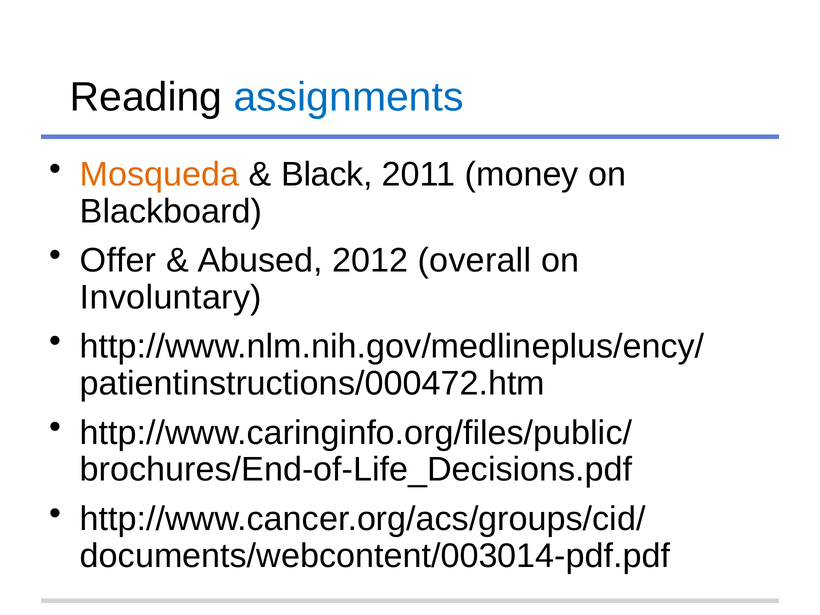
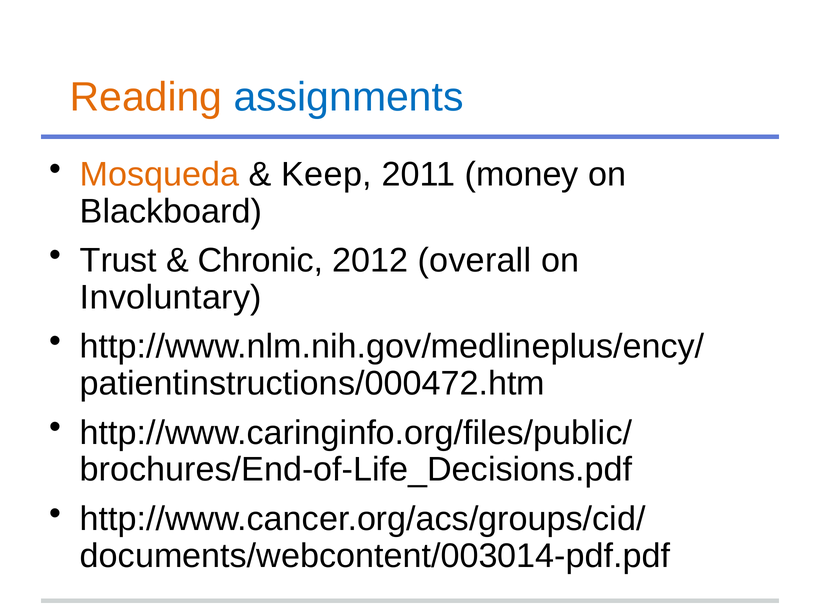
Reading colour: black -> orange (146, 97)
Black: Black -> Keep (327, 175)
Offer: Offer -> Trust (118, 261)
Abused: Abused -> Chronic (260, 261)
